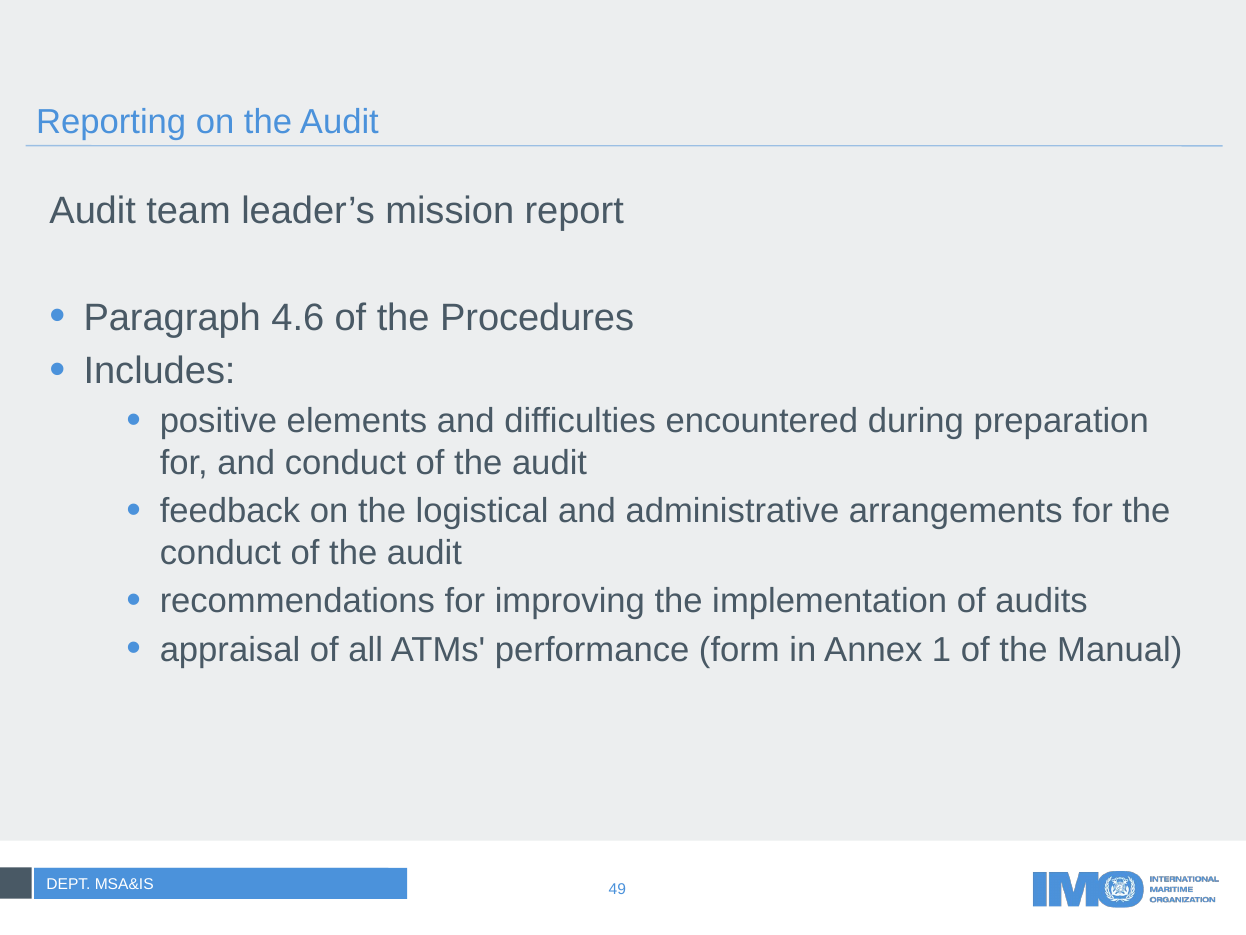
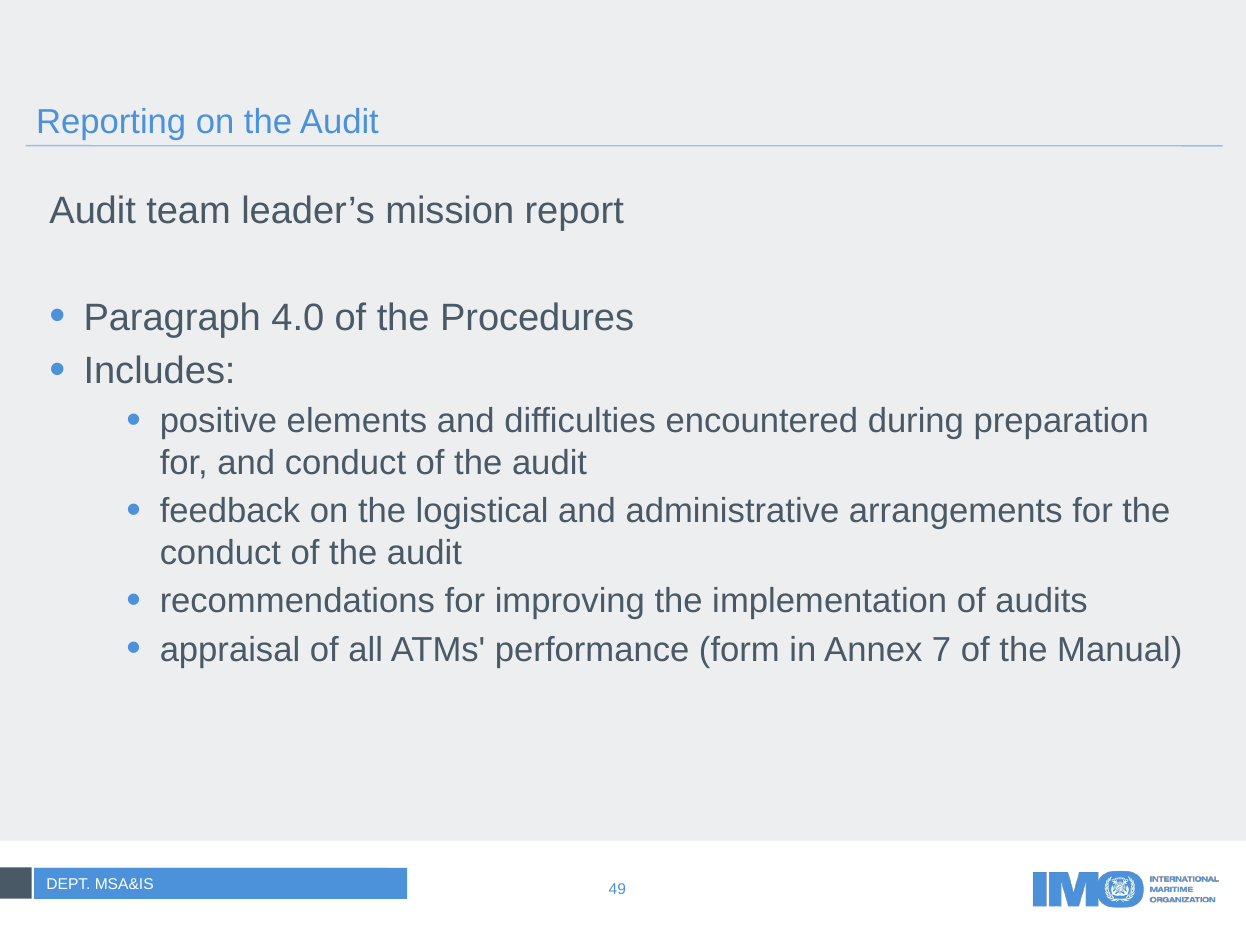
4.6: 4.6 -> 4.0 (298, 318)
1: 1 -> 7 (942, 650)
